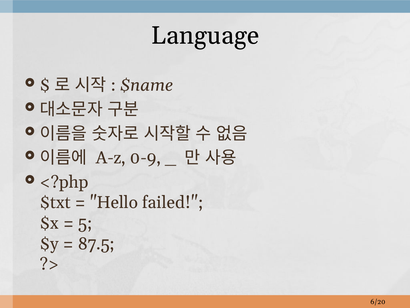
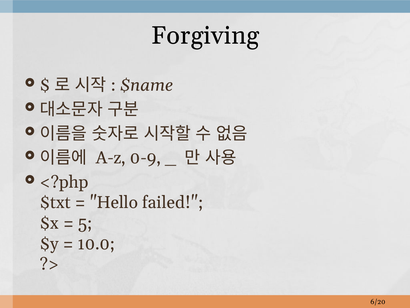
Language: Language -> Forgiving (205, 36)
87.5: 87.5 -> 10.0 (96, 243)
